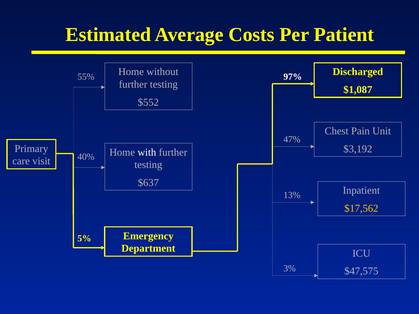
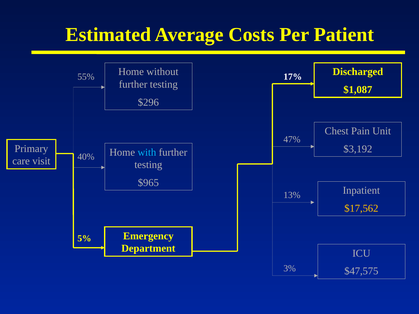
97%: 97% -> 17% (293, 77)
$552: $552 -> $296 (148, 102)
with colour: white -> light blue (147, 152)
$637: $637 -> $965 (148, 183)
